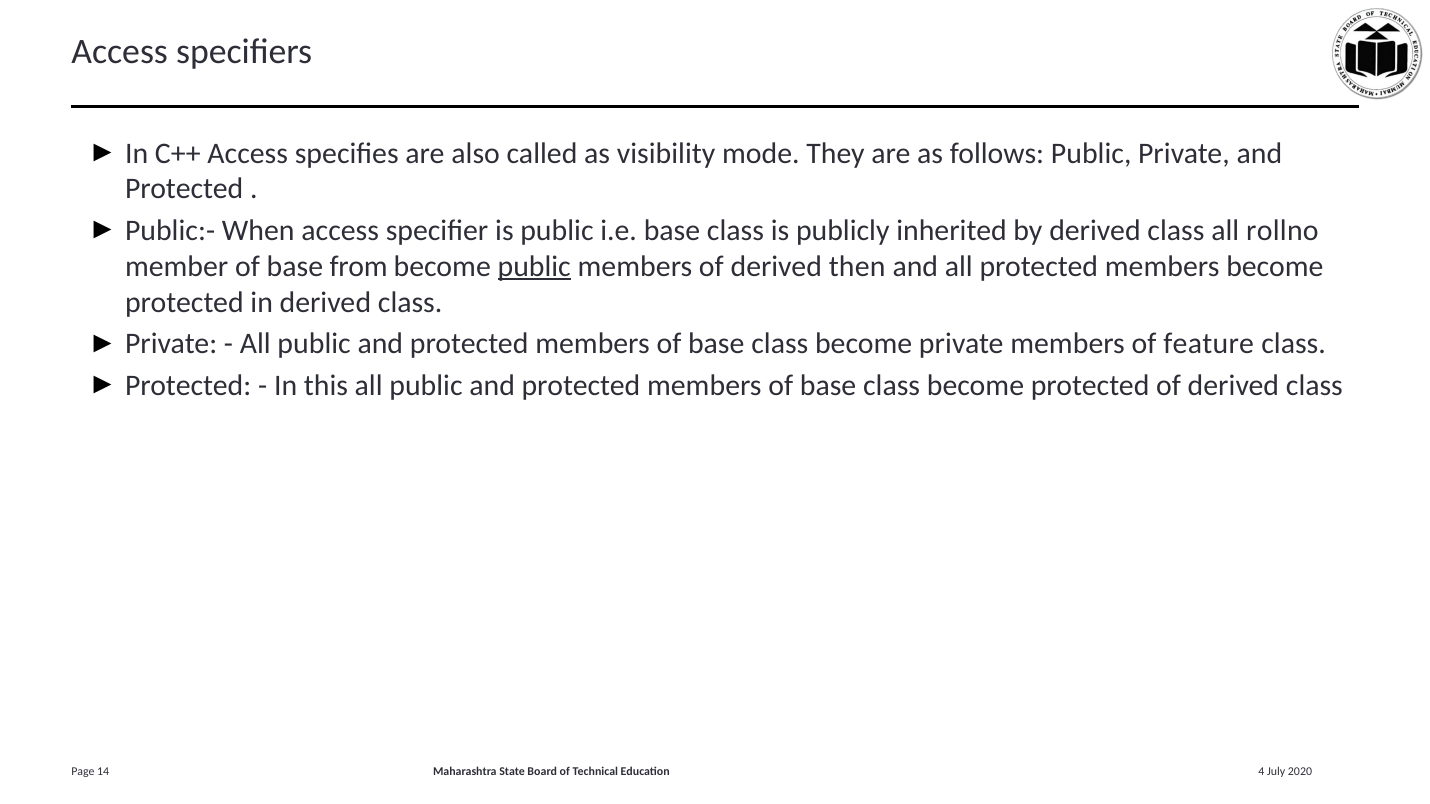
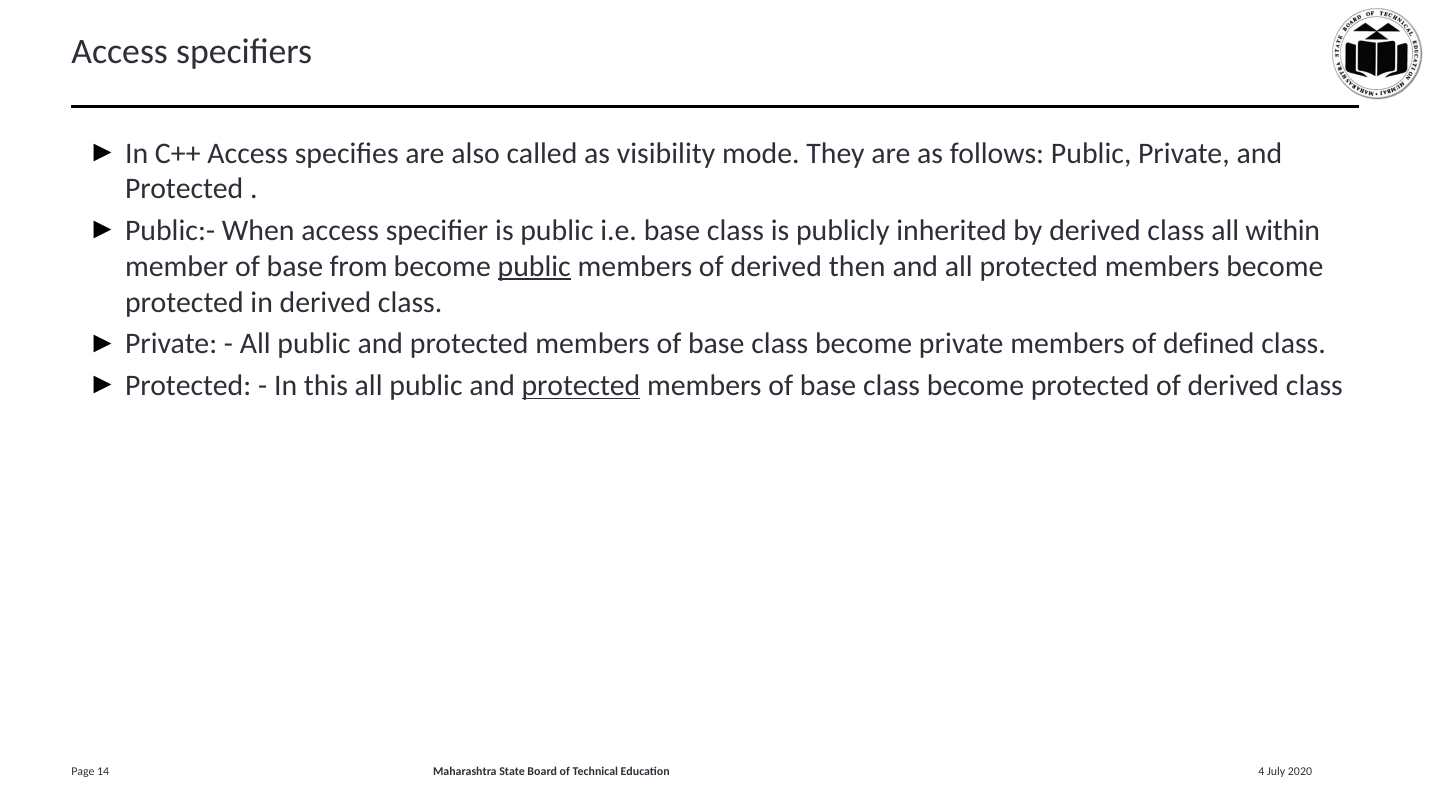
rollno: rollno -> within (1283, 231)
feature: feature -> defined (1209, 344)
protected underline: none -> present (581, 386)
